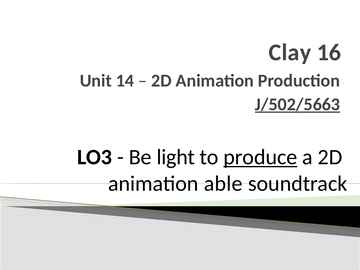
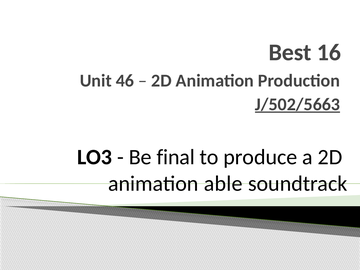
Clay: Clay -> Best (290, 52)
14: 14 -> 46 (125, 81)
light: light -> final (176, 157)
produce underline: present -> none (260, 157)
